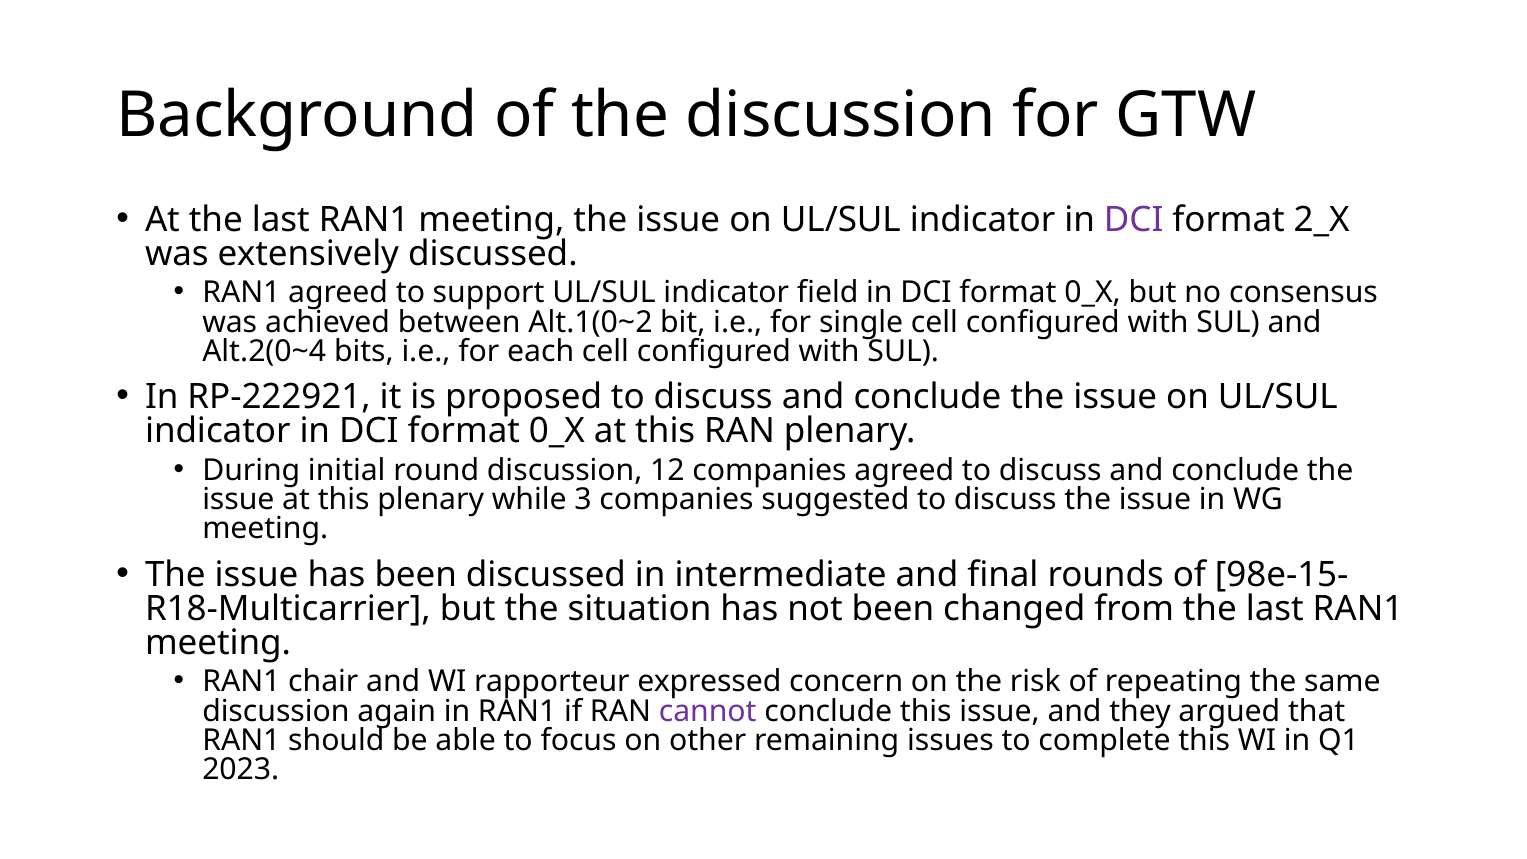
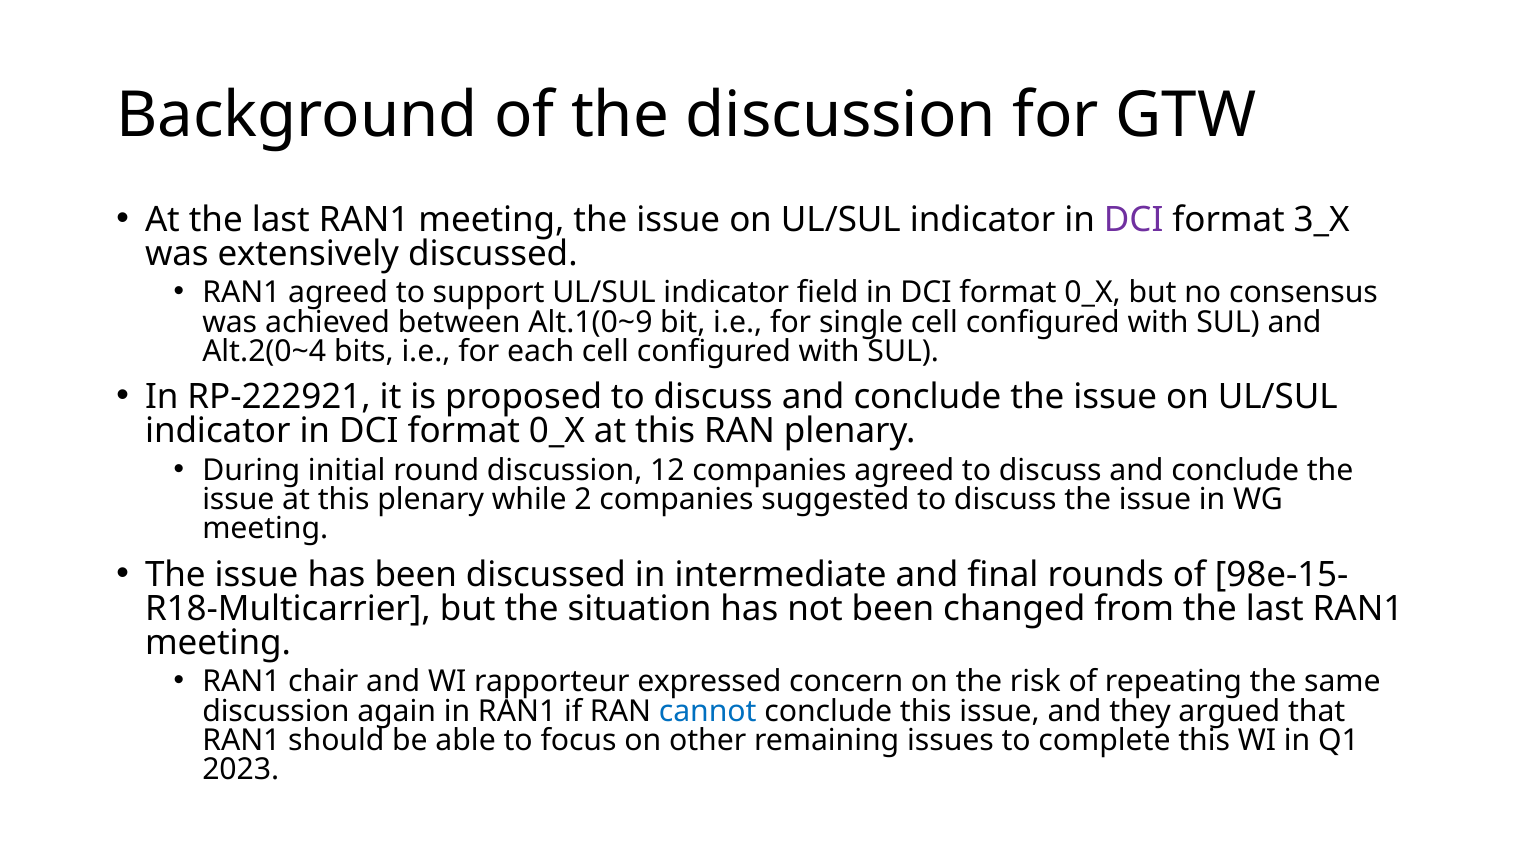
2_X: 2_X -> 3_X (1322, 220)
Alt.1(0~2: Alt.1(0~2 -> Alt.1(0~9 (590, 322)
3: 3 -> 2 (583, 500)
cannot colour: purple -> blue (708, 711)
